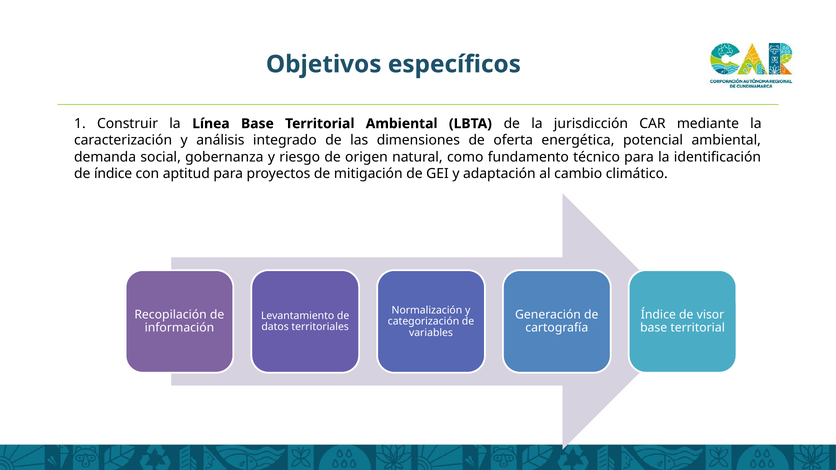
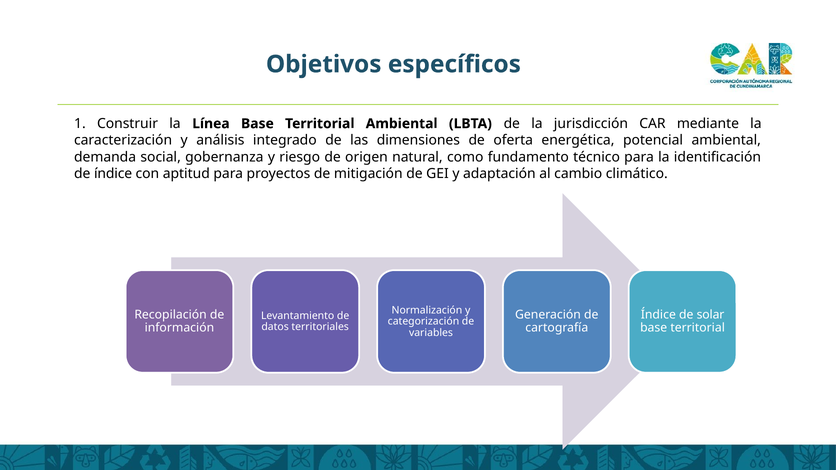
visor: visor -> solar (711, 315)
